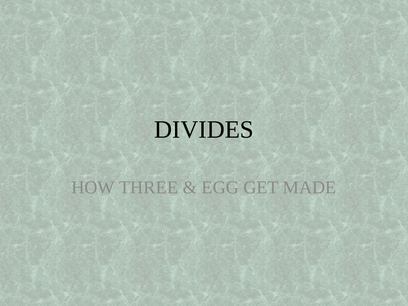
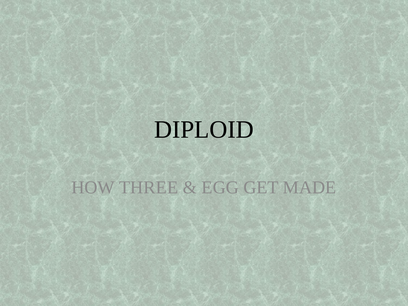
DIVIDES: DIVIDES -> DIPLOID (204, 130)
